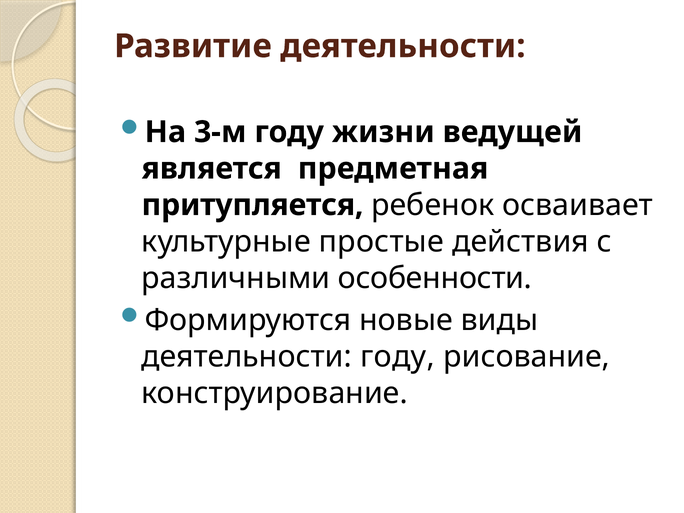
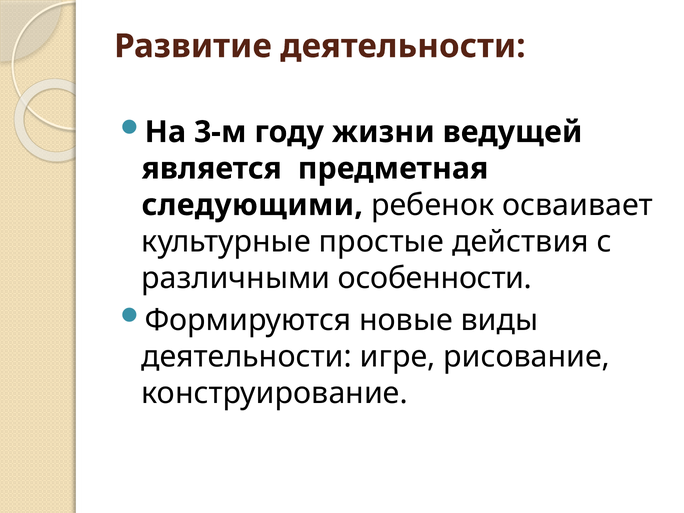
притупляется: притупляется -> следующими (252, 205)
деятельности году: году -> игре (398, 357)
